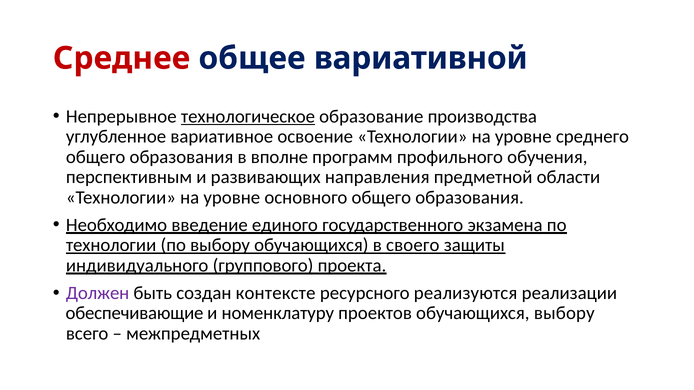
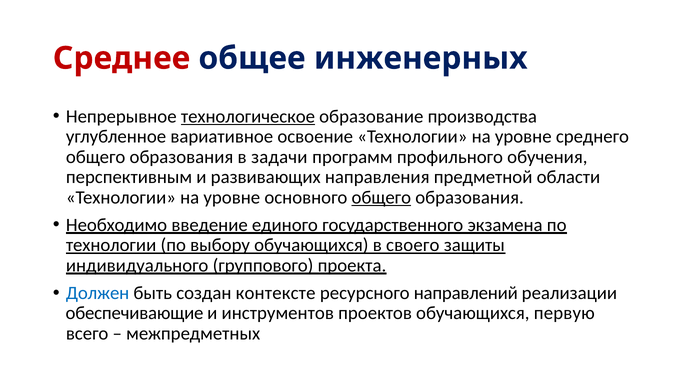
вариативной: вариативной -> инженерных (421, 58)
вполне: вполне -> задачи (279, 157)
общего underline: none -> present (381, 198)
Должен colour: purple -> blue (98, 293)
реализуются: реализуются -> направлений (466, 293)
номенклатуру: номенклатуру -> инструментов (278, 314)
обучающихся выбору: выбору -> первую (564, 314)
